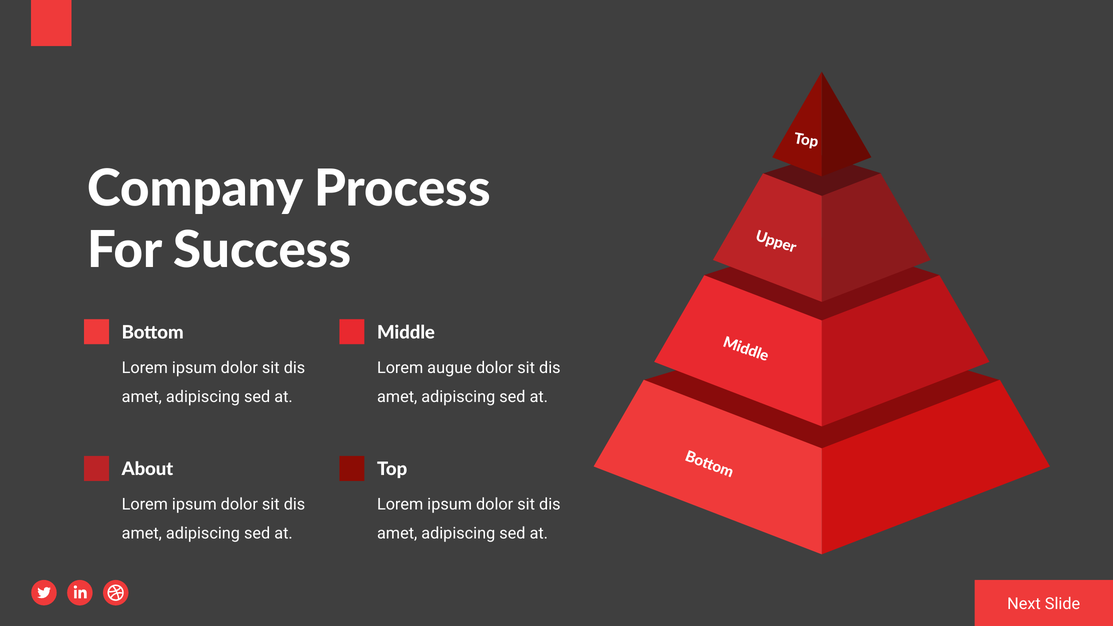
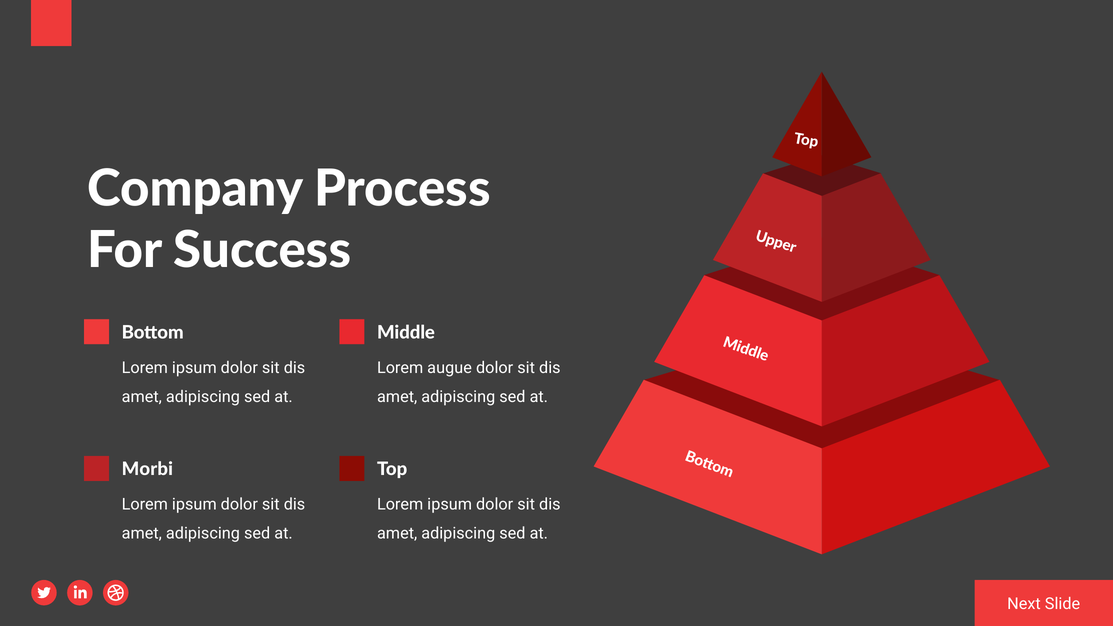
About: About -> Morbi (147, 469)
